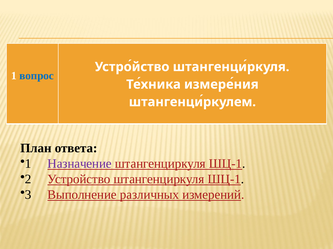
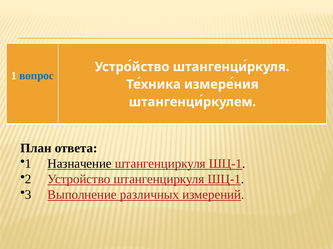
Назначение colour: purple -> black (80, 164)
